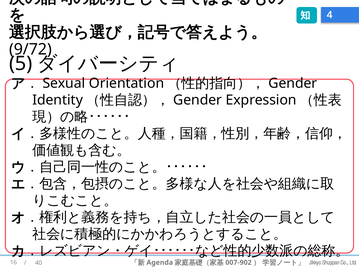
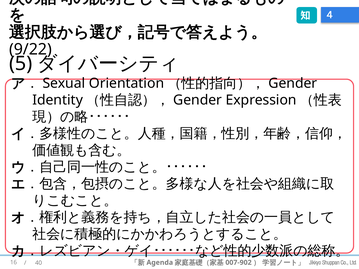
9/72: 9/72 -> 9/22 (30, 49)
